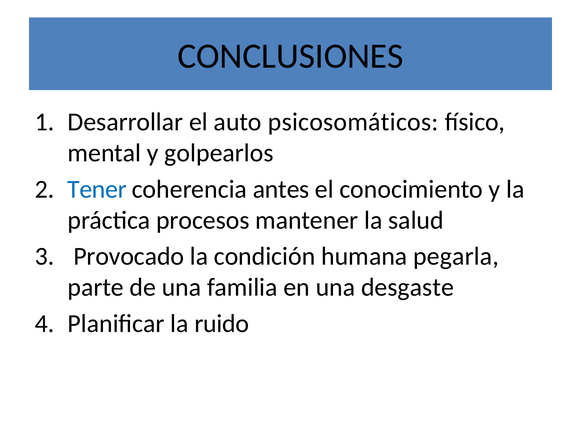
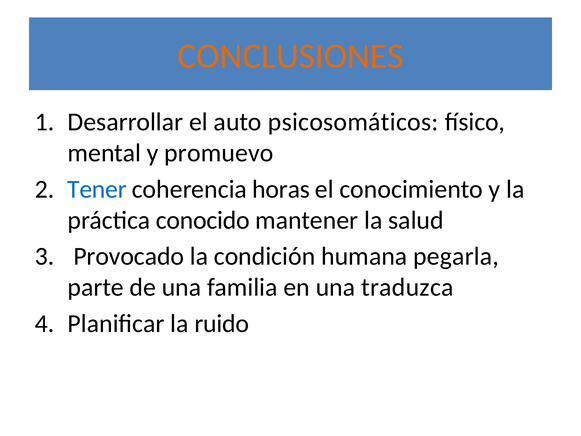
CONCLUSIONES colour: black -> orange (290, 56)
golpearlos: golpearlos -> promuevo (219, 153)
antes: antes -> horas (281, 189)
procesos: procesos -> conocido (203, 220)
desgaste: desgaste -> traduzca (407, 287)
